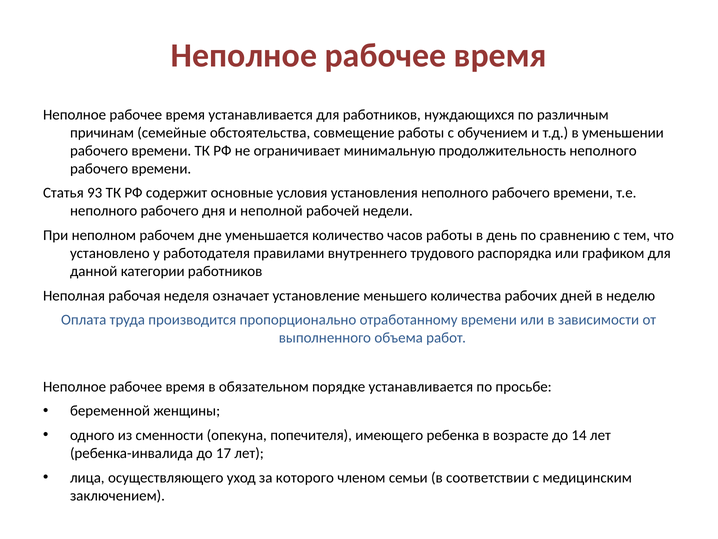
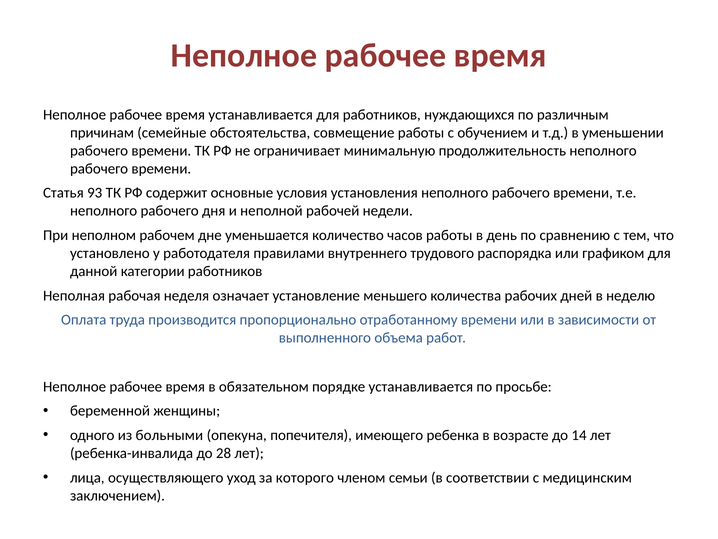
сменности: сменности -> больными (169, 435)
17: 17 -> 28 (224, 453)
